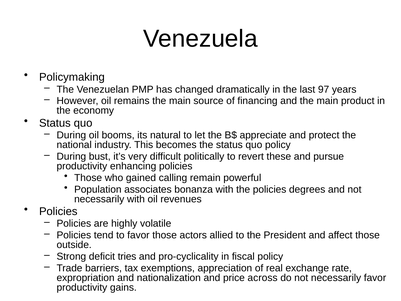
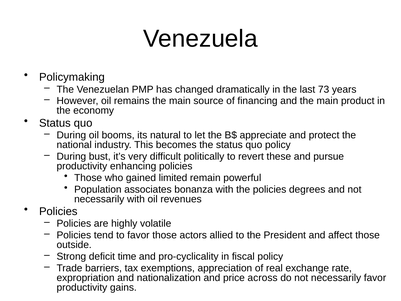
97: 97 -> 73 (324, 89)
calling: calling -> limited (173, 178)
tries: tries -> time (127, 256)
